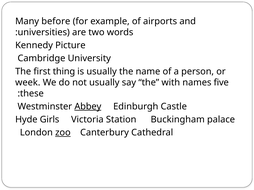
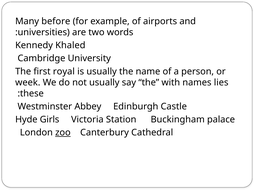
Picture: Picture -> Khaled (70, 45)
thing: thing -> royal (64, 72)
five: five -> lies (221, 83)
Abbey underline: present -> none (88, 107)
